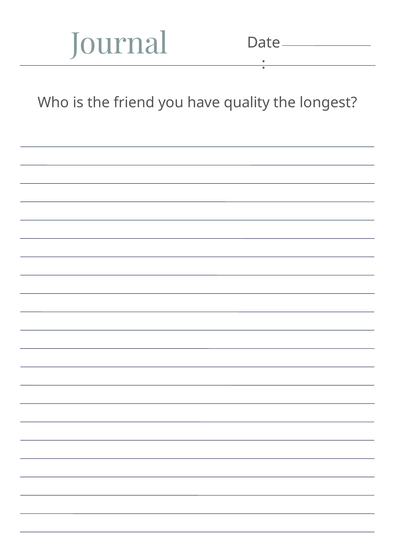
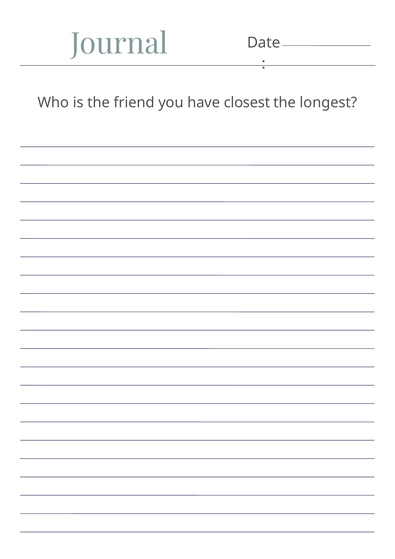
quality: quality -> closest (247, 102)
